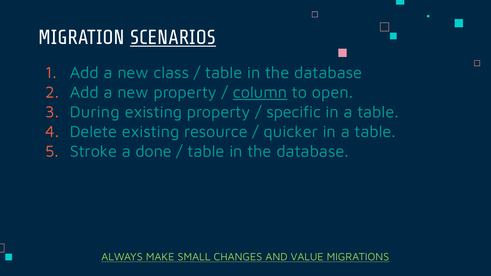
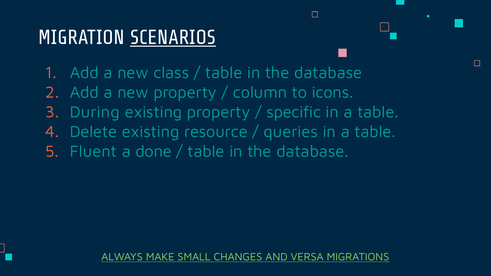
column underline: present -> none (260, 93)
open: open -> icons (333, 93)
quicker: quicker -> queries (291, 132)
Stroke: Stroke -> Fluent (93, 152)
VALUE: VALUE -> VERSA (307, 257)
